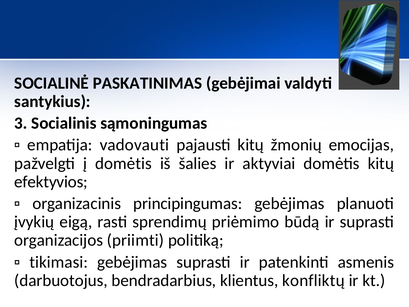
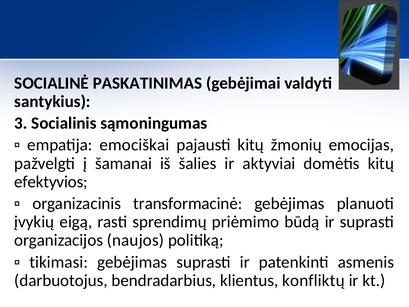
vadovauti: vadovauti -> emociškai (134, 145)
į domėtis: domėtis -> šamanai (124, 163)
principingumas: principingumas -> transformacinė (188, 203)
priimti: priimti -> naujos (135, 240)
